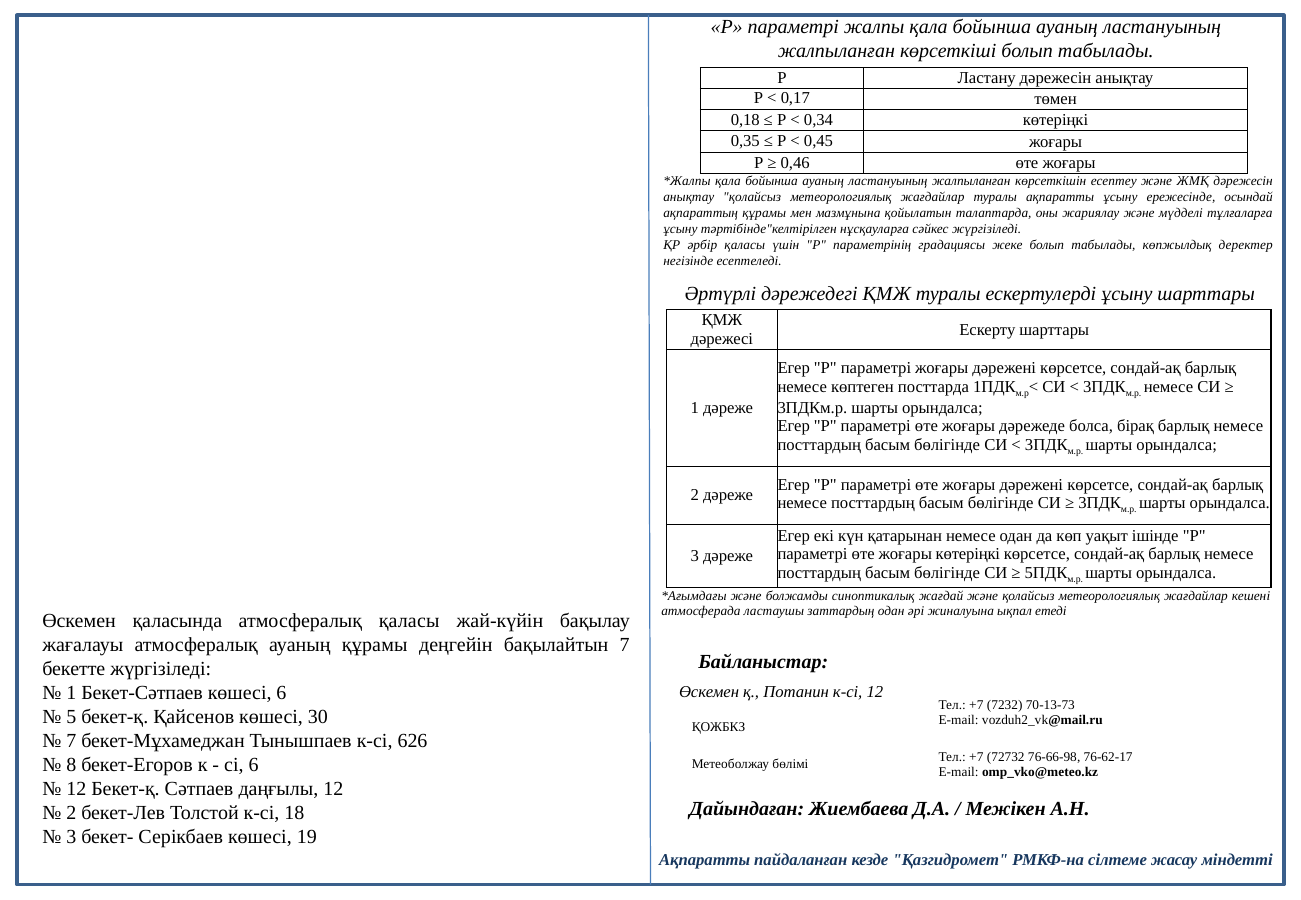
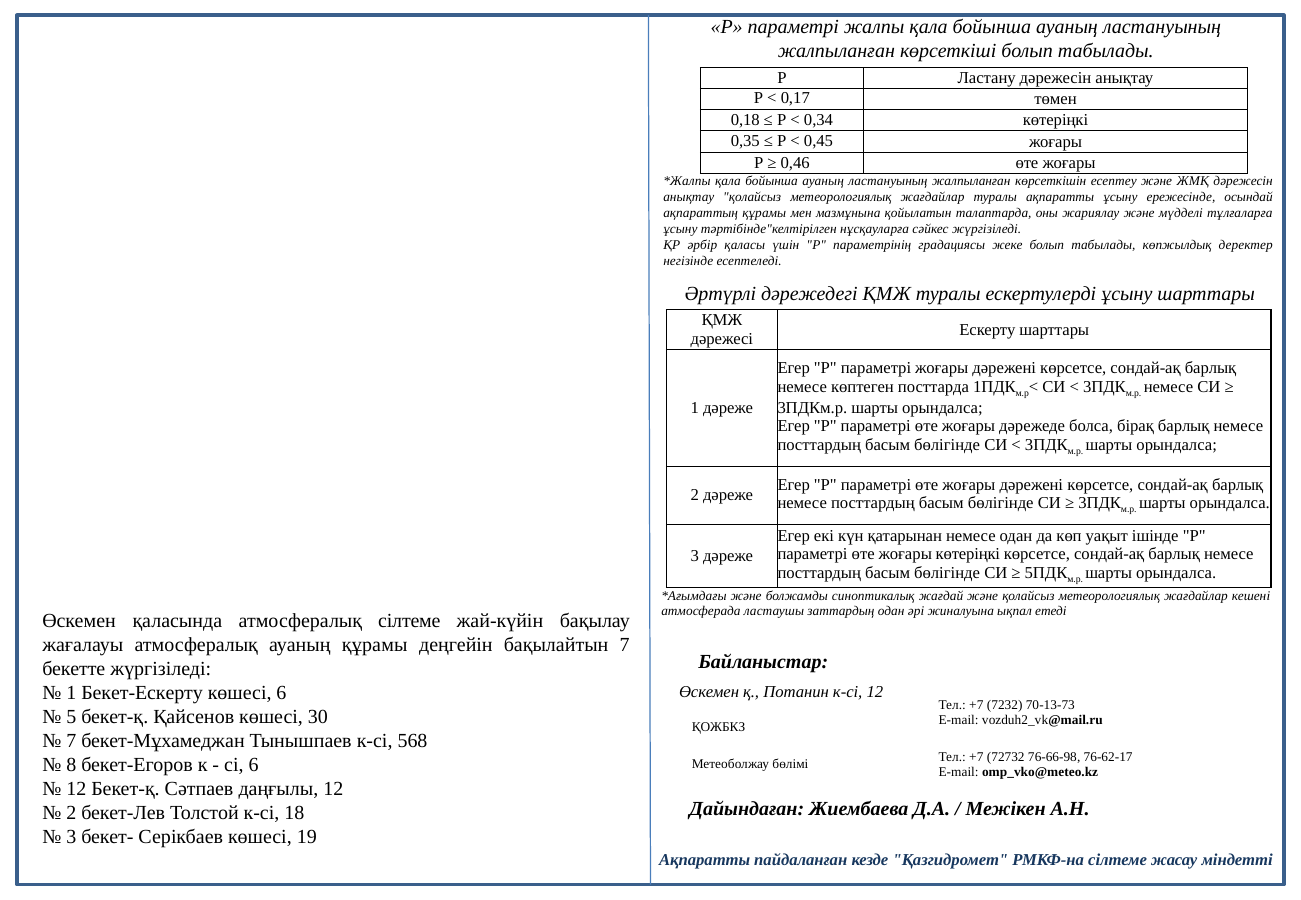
атмосфералық қаласы: қаласы -> сілтеме (409, 622)
Бекет-Сәтпаев: Бекет-Сәтпаев -> Бекет-Ескерту (142, 694)
626: 626 -> 568 (413, 742)
